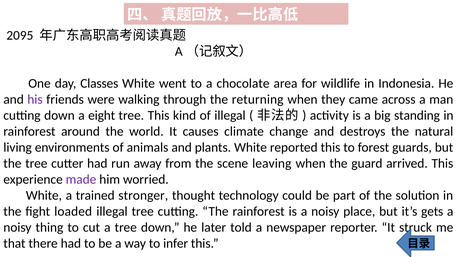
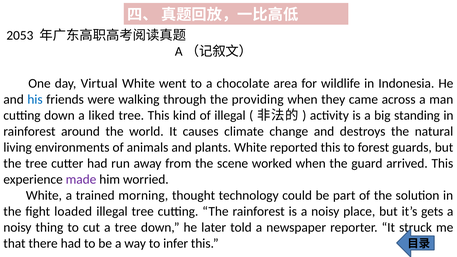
2095: 2095 -> 2053 (20, 35)
Classes: Classes -> Virtual (99, 83)
his colour: purple -> blue (35, 99)
returning: returning -> providing (258, 99)
eight: eight -> liked (102, 115)
leaving: leaving -> worked (272, 164)
stronger: stronger -> morning (143, 196)
